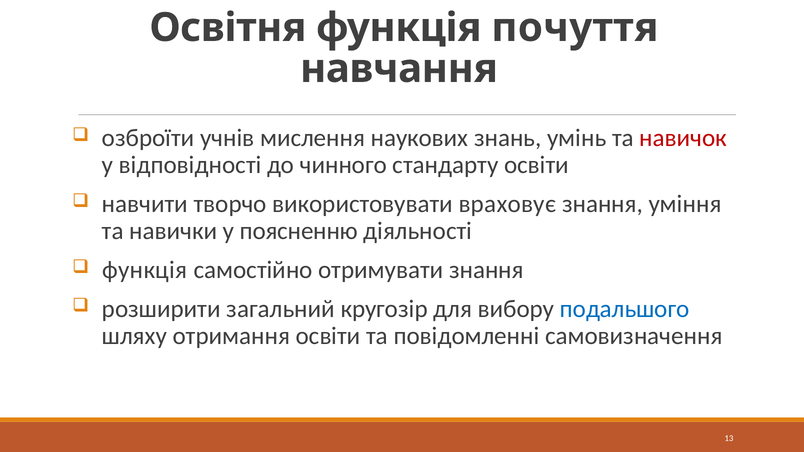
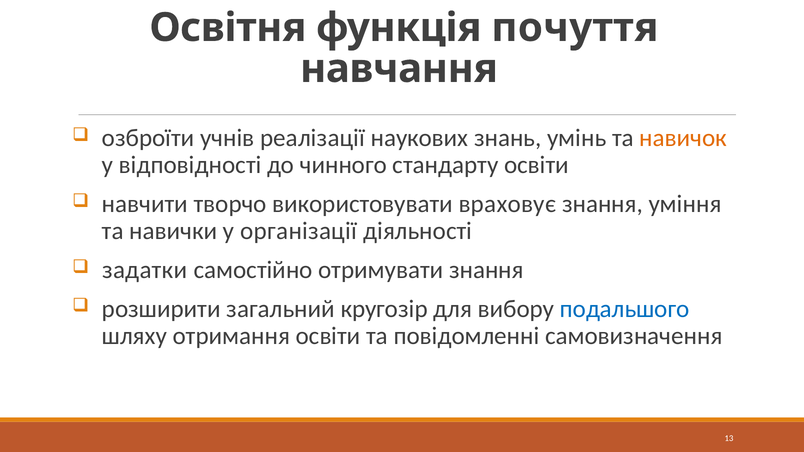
мислення: мислення -> реалізації (313, 138)
навичок colour: red -> orange (683, 138)
поясненню: поясненню -> організації (299, 231)
функція: функція -> задатки (145, 270)
